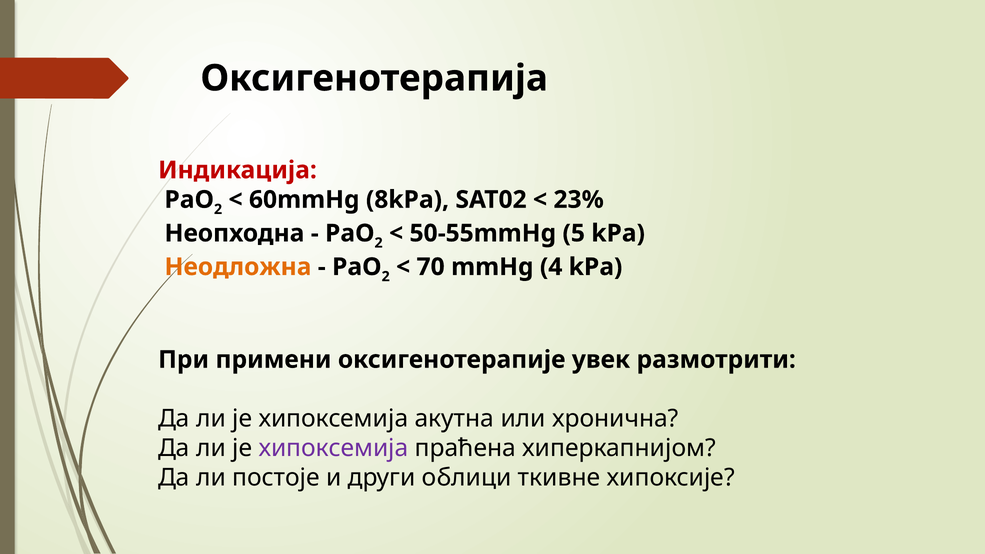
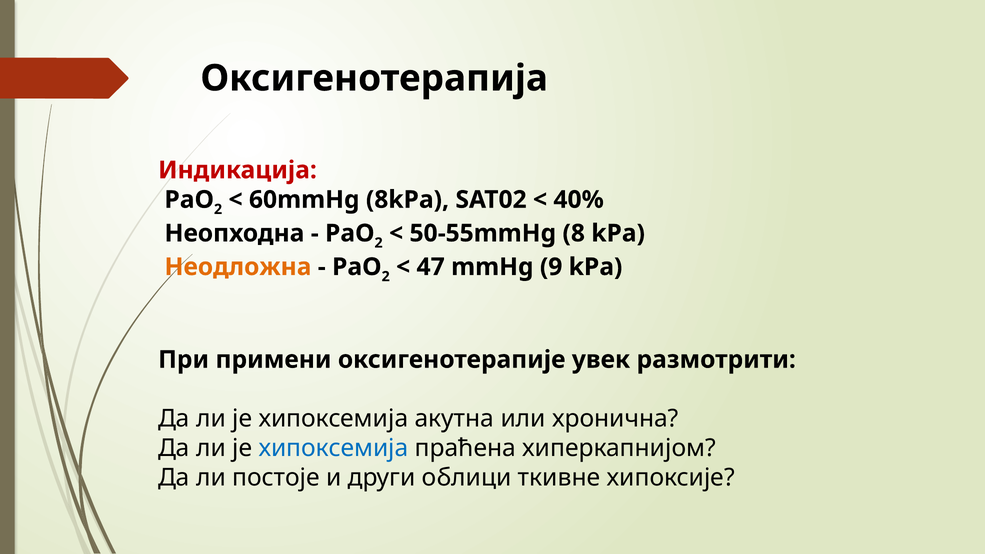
23%: 23% -> 40% (579, 200)
5: 5 -> 8 (574, 233)
70: 70 -> 47 (431, 267)
4: 4 -> 9 (551, 267)
хипоксемија colour: purple -> blue (333, 448)
